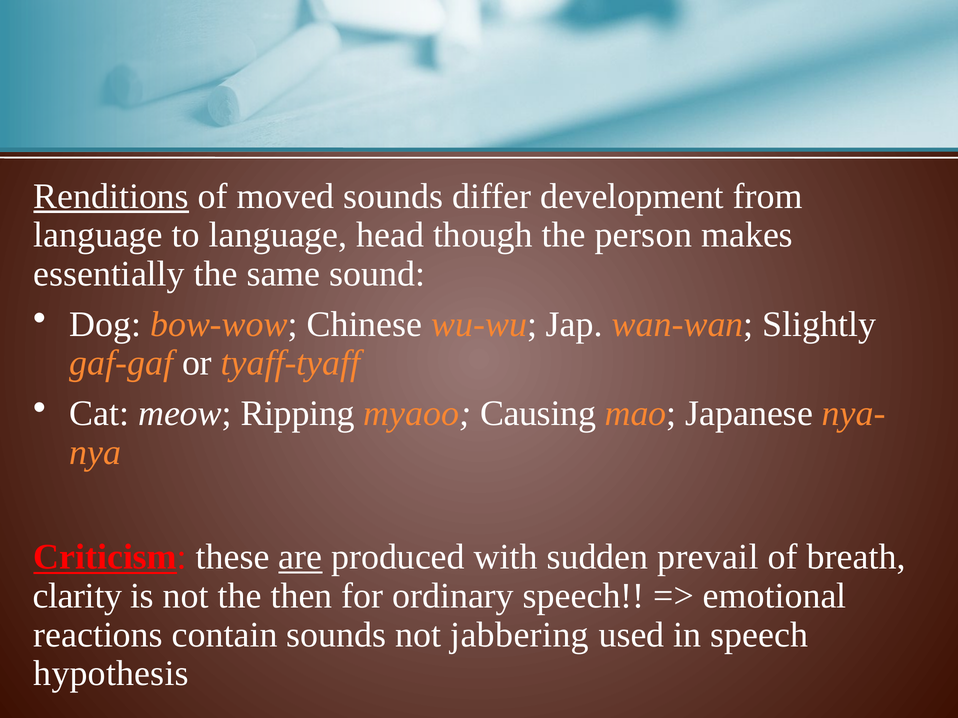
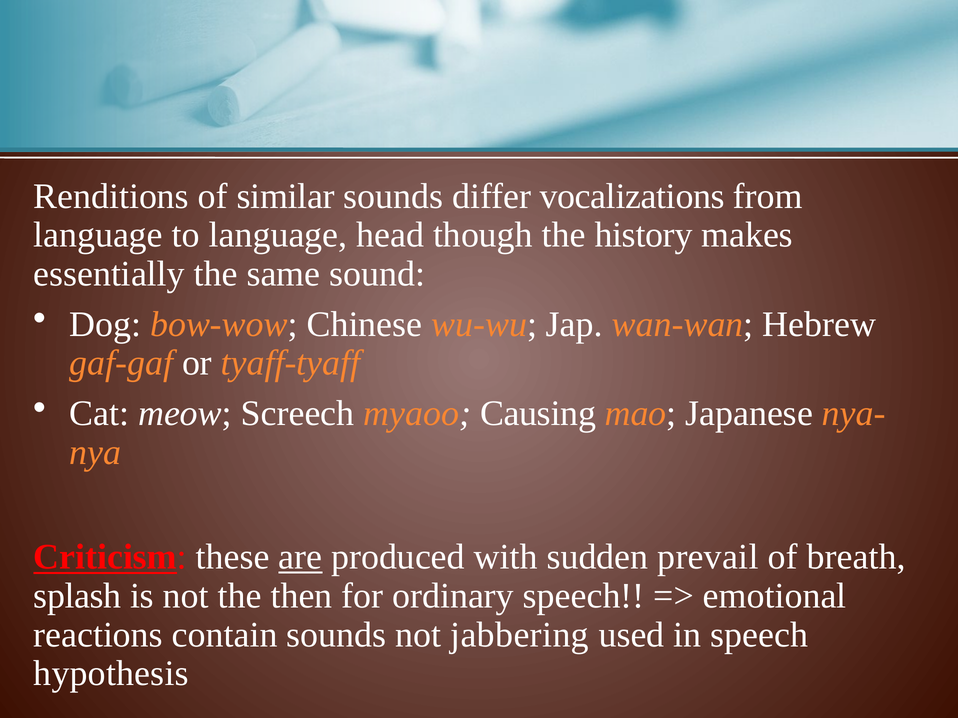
Renditions underline: present -> none (111, 196)
moved: moved -> similar (286, 196)
development: development -> vocalizations (632, 196)
person: person -> history (644, 235)
Slightly: Slightly -> Hebrew (819, 324)
Ripping: Ripping -> Screech (298, 414)
clarity: clarity -> splash (77, 596)
